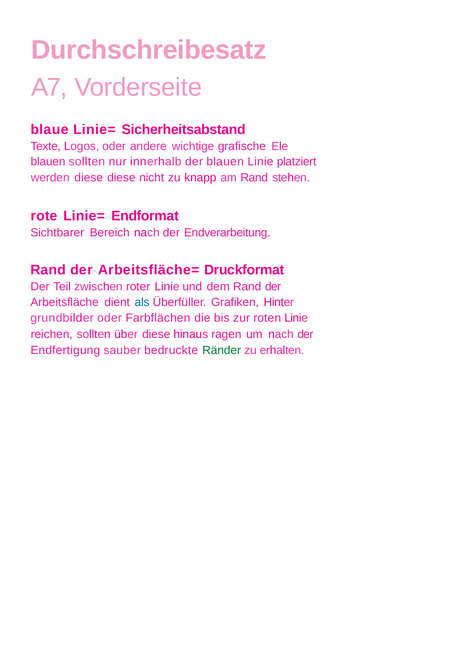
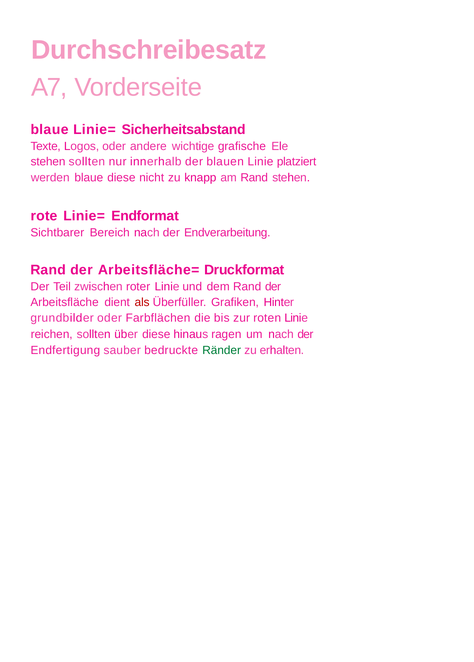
blauen: blauen -> stehen (48, 162)
werden diese: diese -> blaue (89, 178)
als colour: blue -> red (142, 303)
